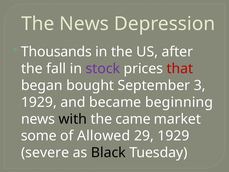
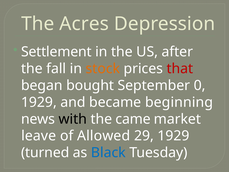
The News: News -> Acres (84, 24)
Thousands: Thousands -> Settlement (56, 52)
stock colour: purple -> orange (103, 69)
3: 3 -> 0 (200, 85)
some: some -> leave (39, 136)
severe: severe -> turned (45, 152)
Black colour: black -> blue (108, 152)
